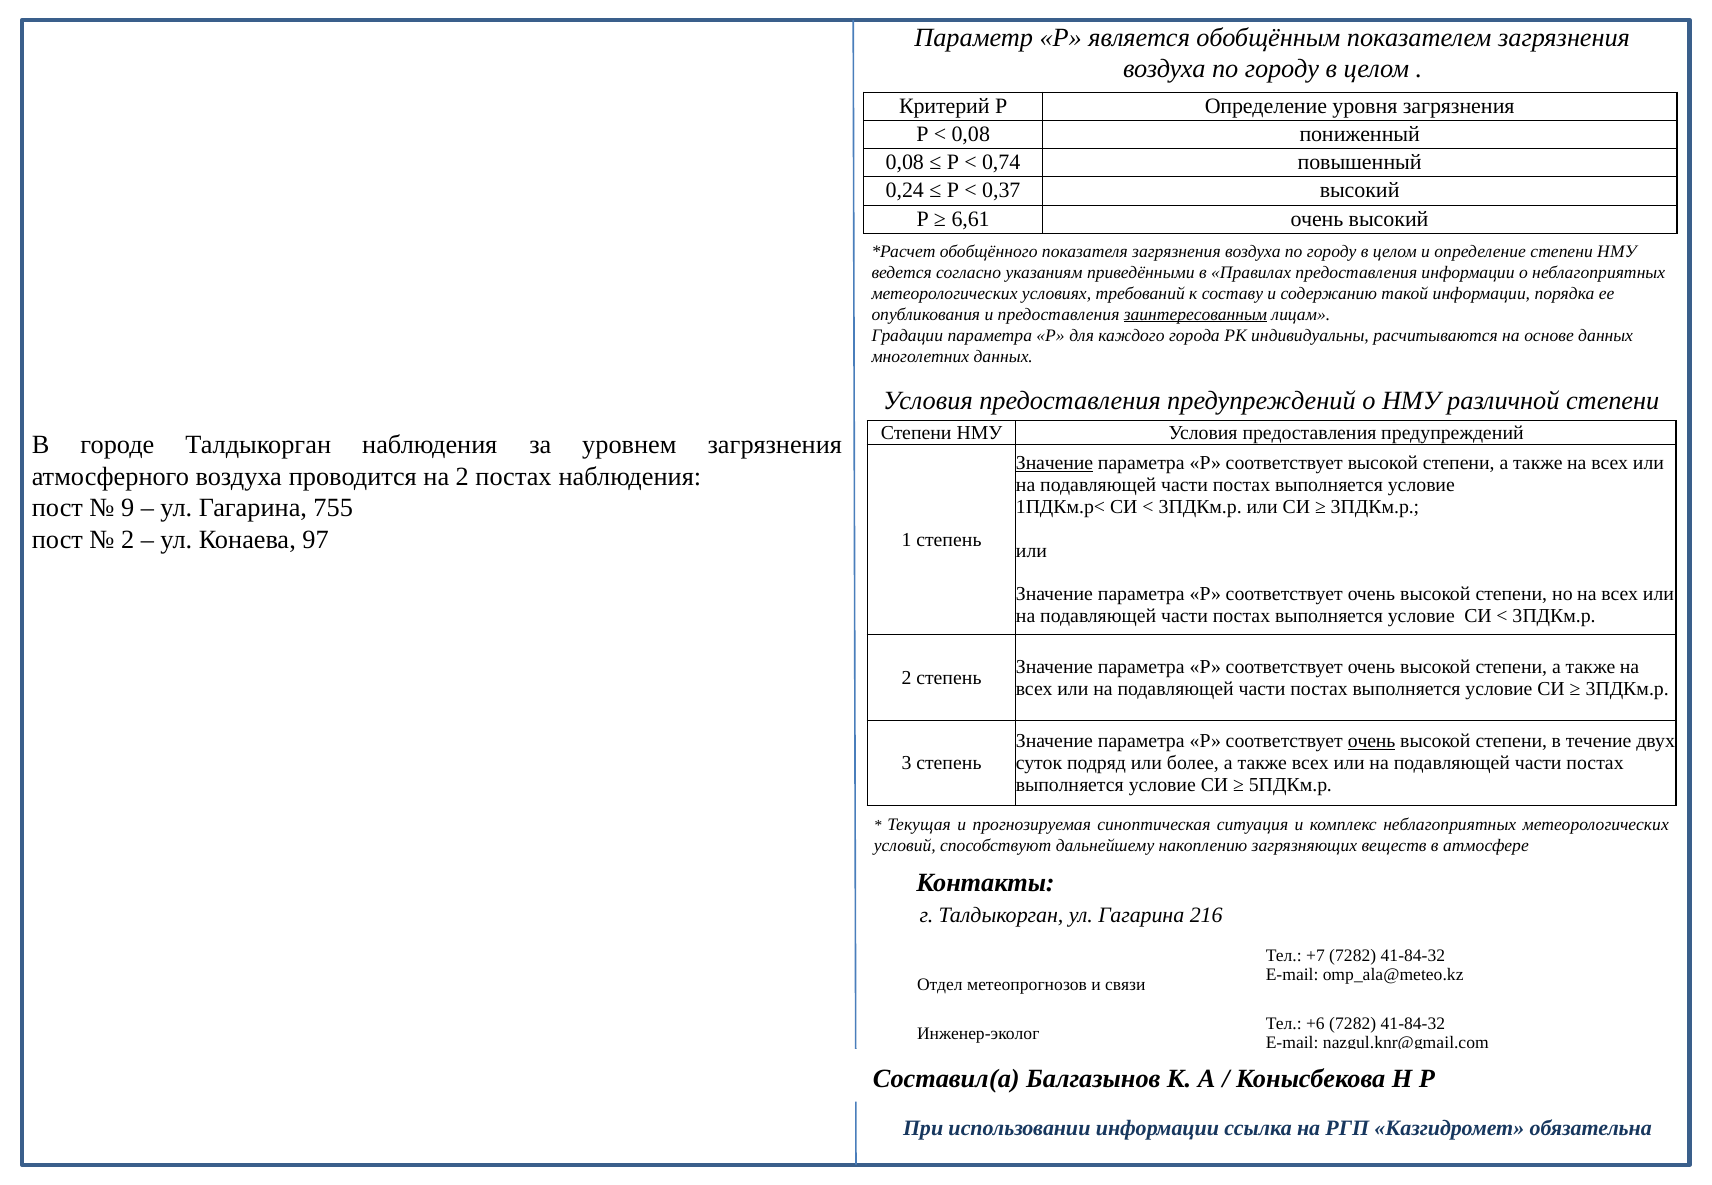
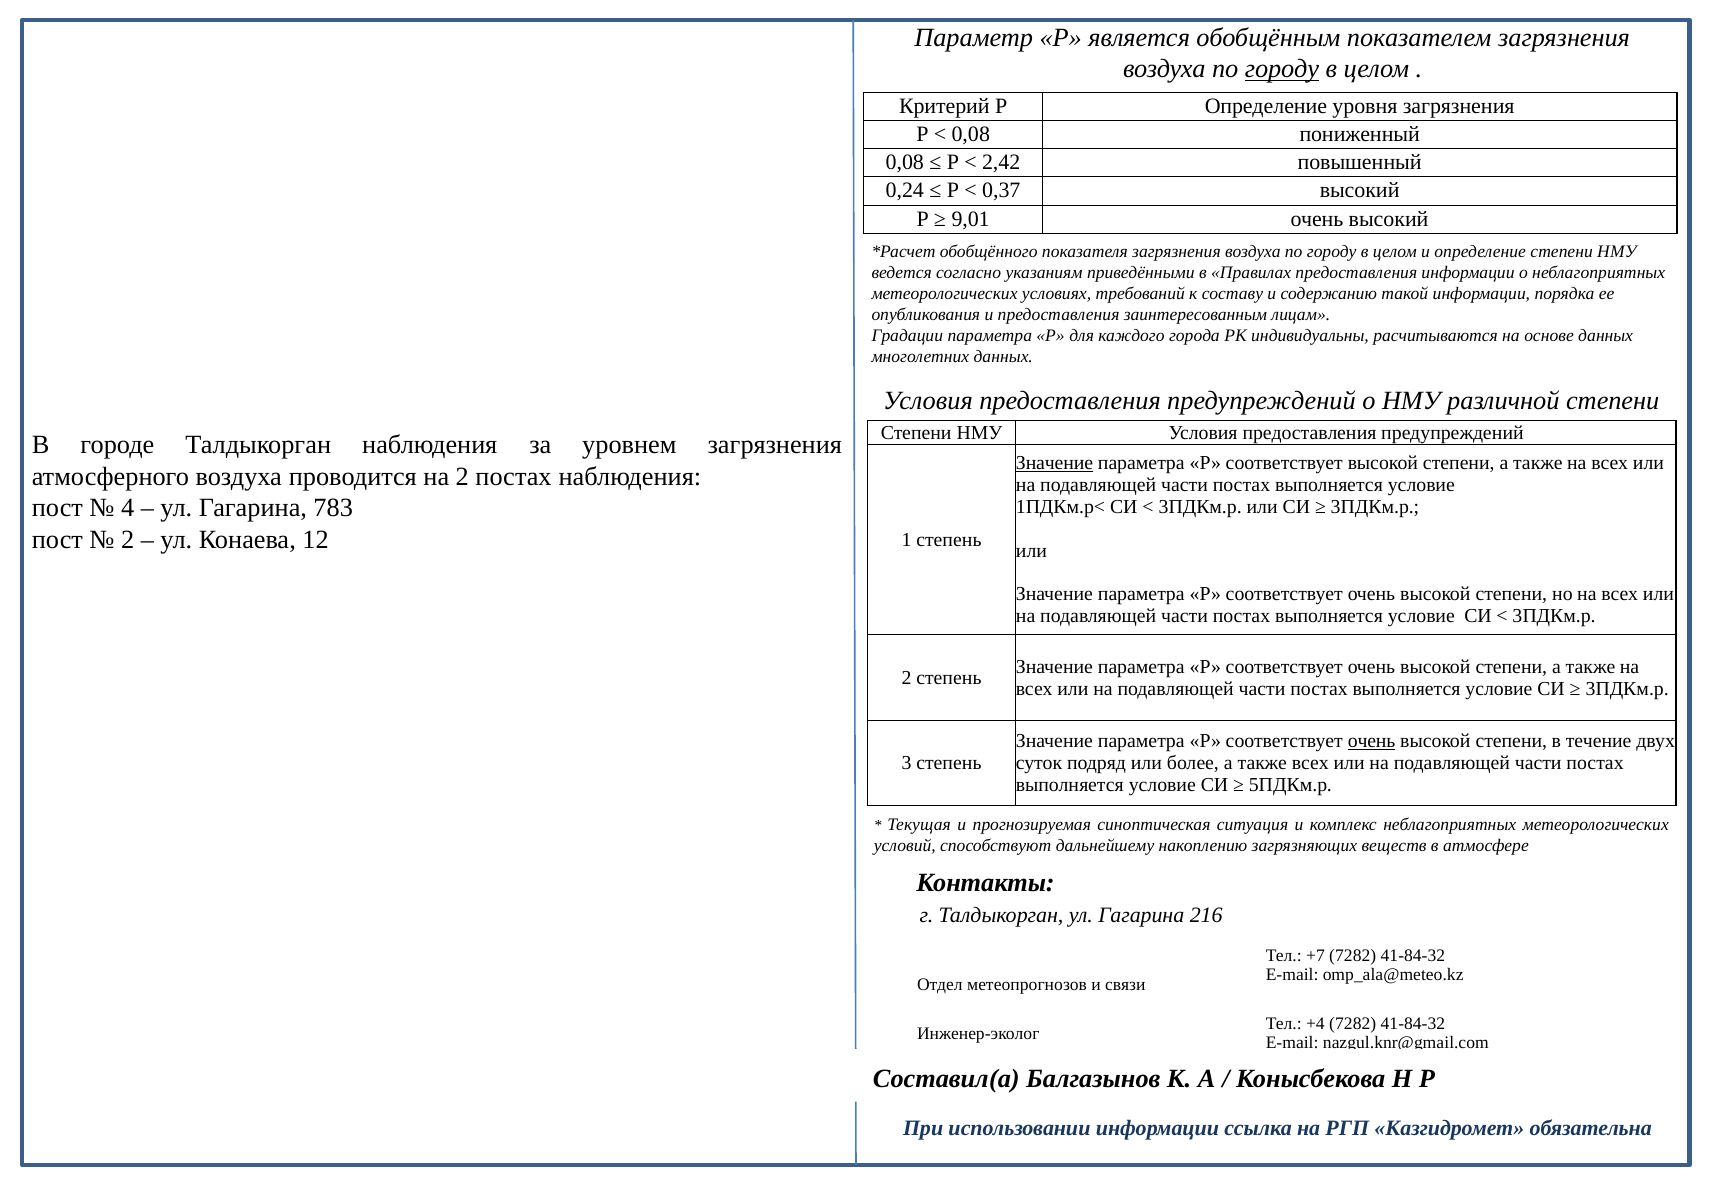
городу underline: none -> present (1282, 69)
0,74: 0,74 -> 2,42 (1001, 162)
6,61: 6,61 -> 9,01 (971, 219)
заинтересованным underline: present -> none (1195, 314)
9: 9 -> 4 (128, 508)
755: 755 -> 783 (333, 508)
97: 97 -> 12 (316, 540)
+6: +6 -> +4 (1315, 1024)
